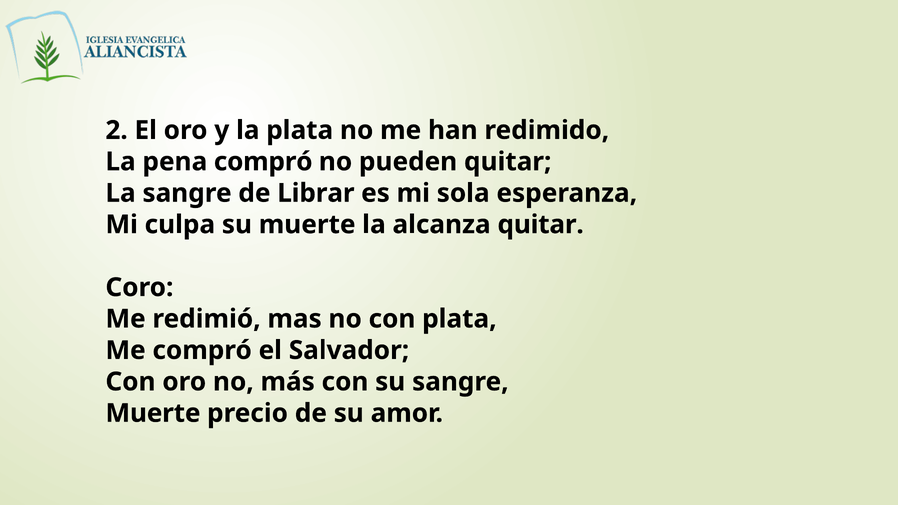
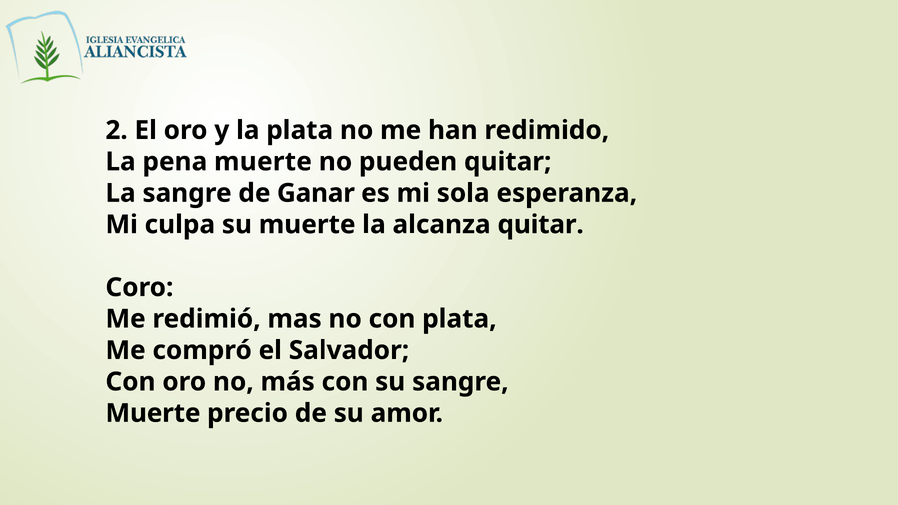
pena compró: compró -> muerte (263, 162)
Librar: Librar -> Ganar (316, 193)
